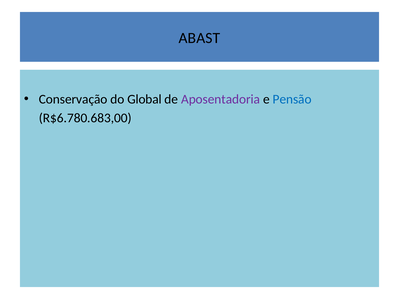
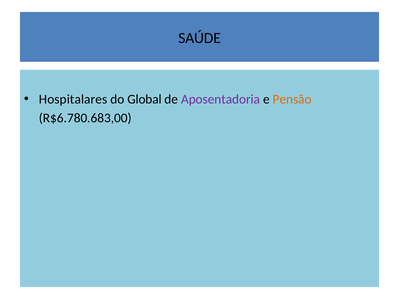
ABAST: ABAST -> SAÚDE (200, 38)
Conservação: Conservação -> Hospitalares (73, 99)
Pensão colour: blue -> orange (292, 99)
